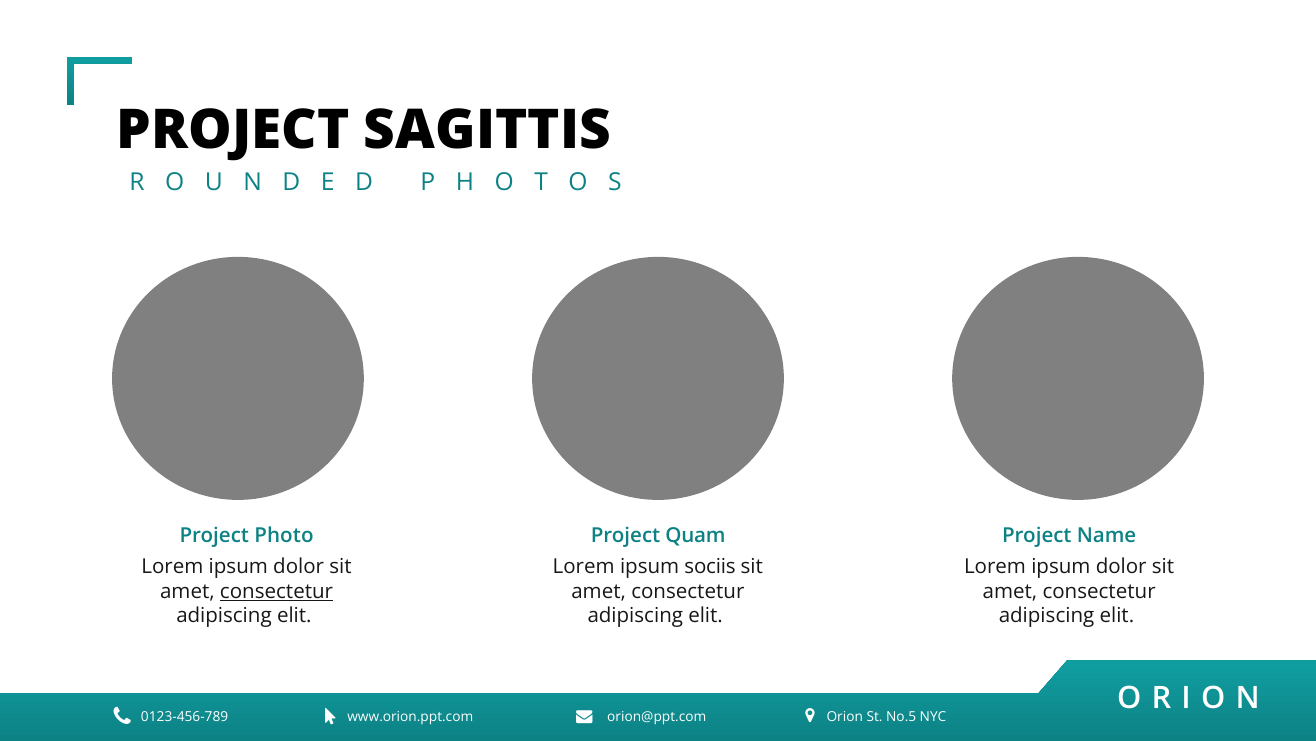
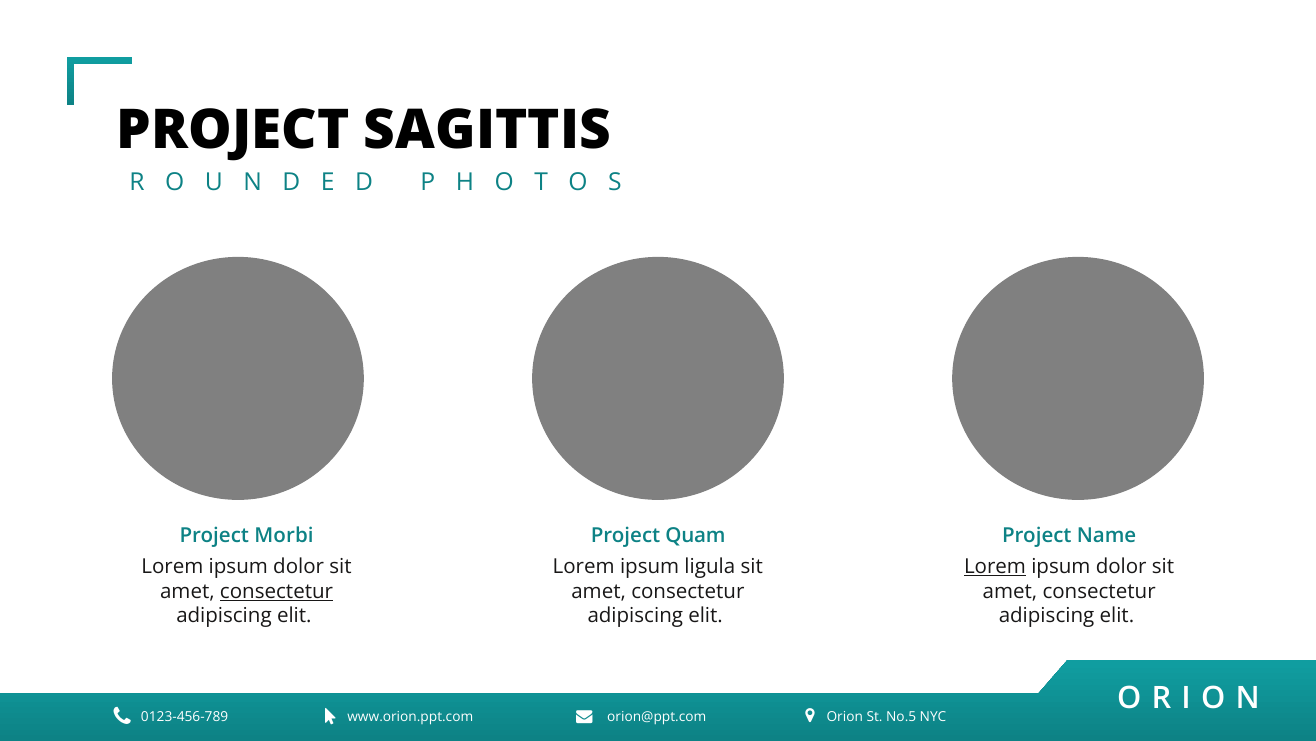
Photo: Photo -> Morbi (284, 535)
sociis: sociis -> ligula (710, 566)
Lorem underline: none -> present (995, 566)
